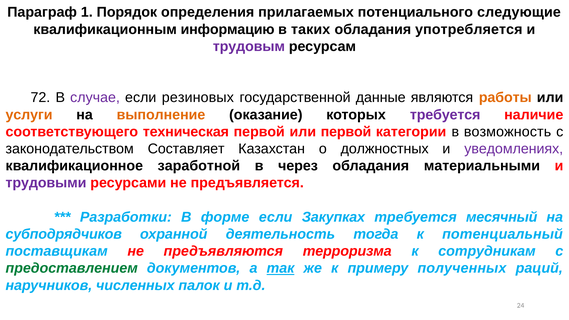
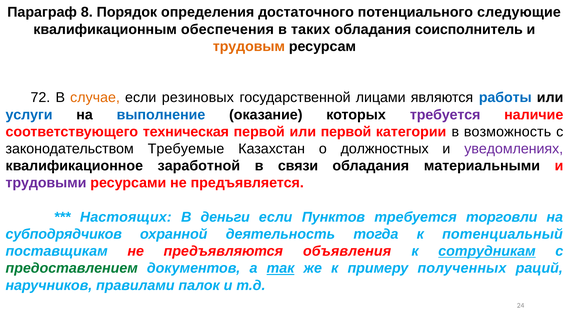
1: 1 -> 8 (87, 12)
прилагаемых: прилагаемых -> достаточного (306, 12)
информацию: информацию -> обеспечения (227, 29)
употребляется: употребляется -> соисполнитель (469, 29)
трудовым colour: purple -> orange (249, 46)
случае colour: purple -> orange (95, 98)
данные: данные -> лицами (381, 98)
работы colour: orange -> blue (505, 98)
услуги colour: orange -> blue (29, 115)
выполнение colour: orange -> blue (161, 115)
Составляет: Составляет -> Требуемые (186, 149)
через: через -> связи (298, 166)
Разработки: Разработки -> Настоящих (126, 217)
форме: форме -> деньги (225, 217)
Закупках: Закупках -> Пунктов (333, 217)
месячный: месячный -> торговли (502, 217)
терроризма: терроризма -> объявления (347, 251)
сотрудникам underline: none -> present (487, 251)
численных: численных -> правилами (135, 285)
